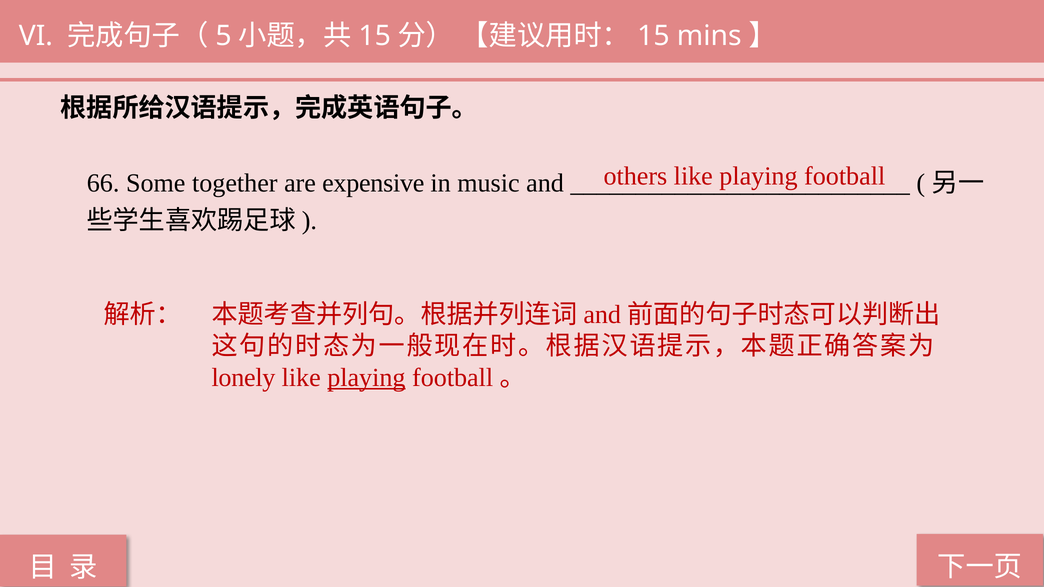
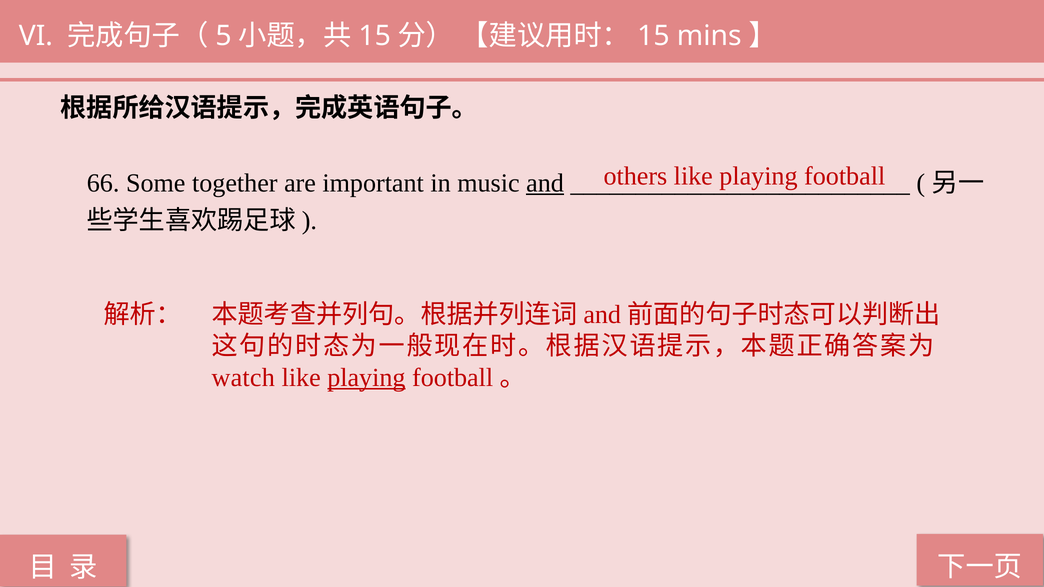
expensive: expensive -> important (373, 183)
and underline: none -> present (545, 183)
lonely: lonely -> watch (243, 378)
